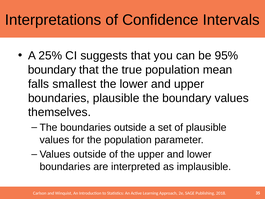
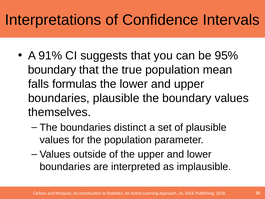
25%: 25% -> 91% (50, 56)
smallest: smallest -> formulas (75, 84)
boundaries outside: outside -> distinct (130, 127)
